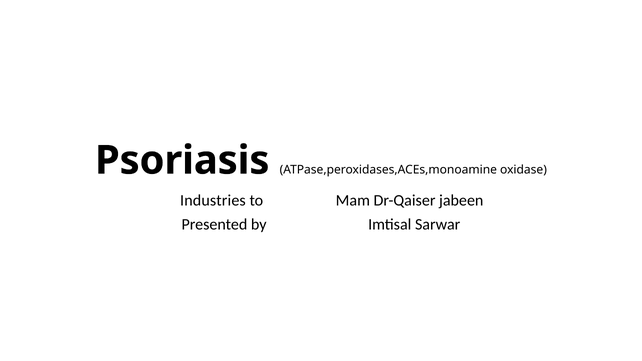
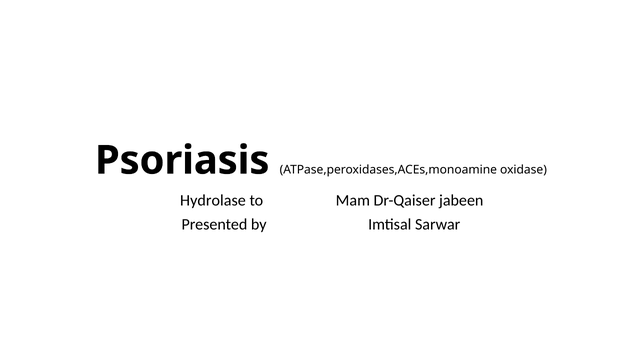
Industries: Industries -> Hydrolase (213, 201)
